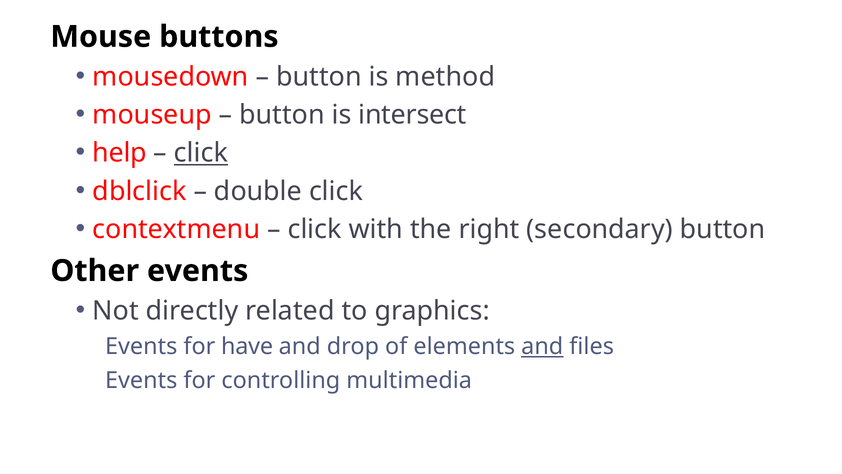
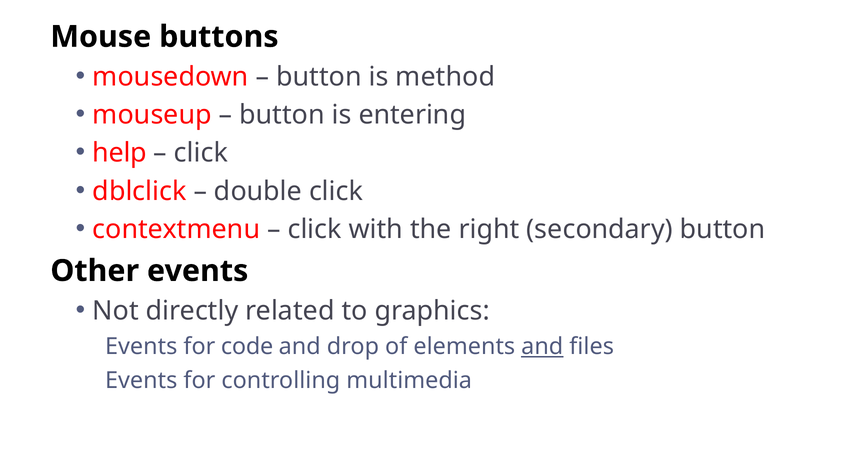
intersect: intersect -> entering (412, 115)
click underline: present -> none (201, 153)
have: have -> code (247, 346)
